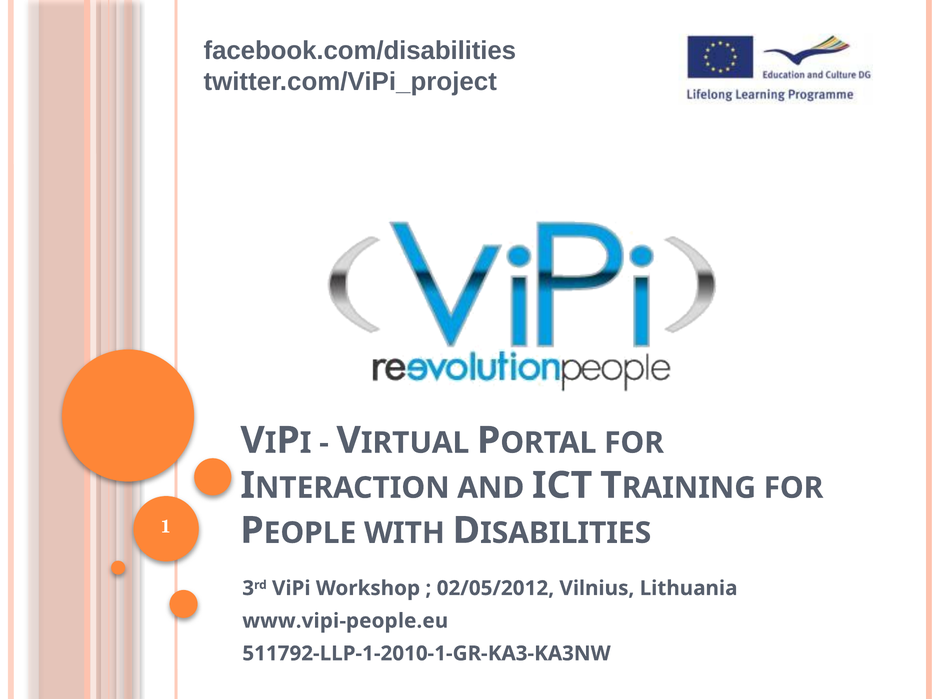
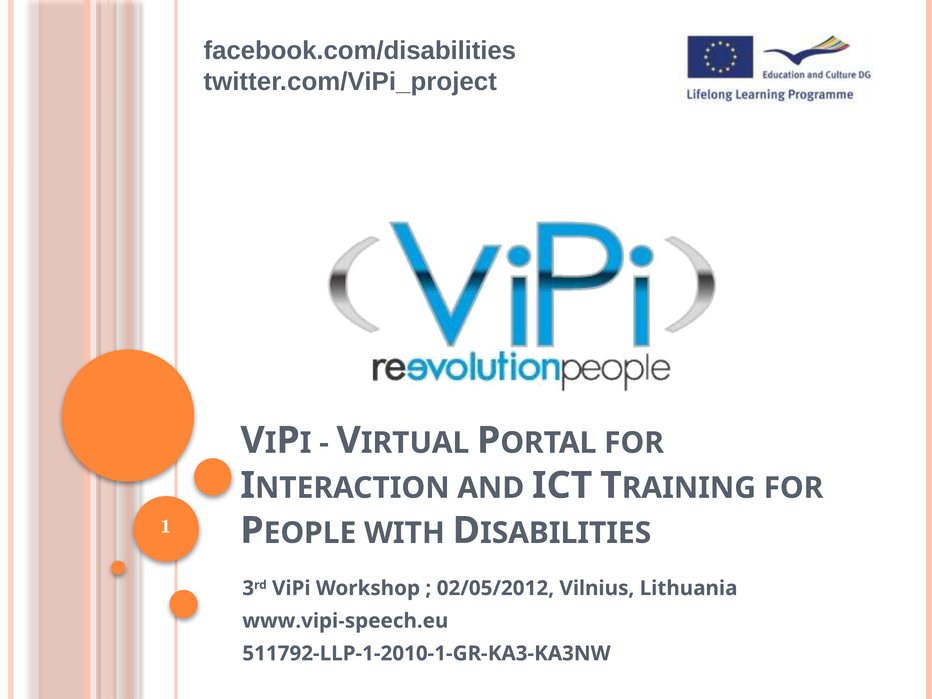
www.vipi-people.eu: www.vipi-people.eu -> www.vipi-speech.eu (345, 621)
